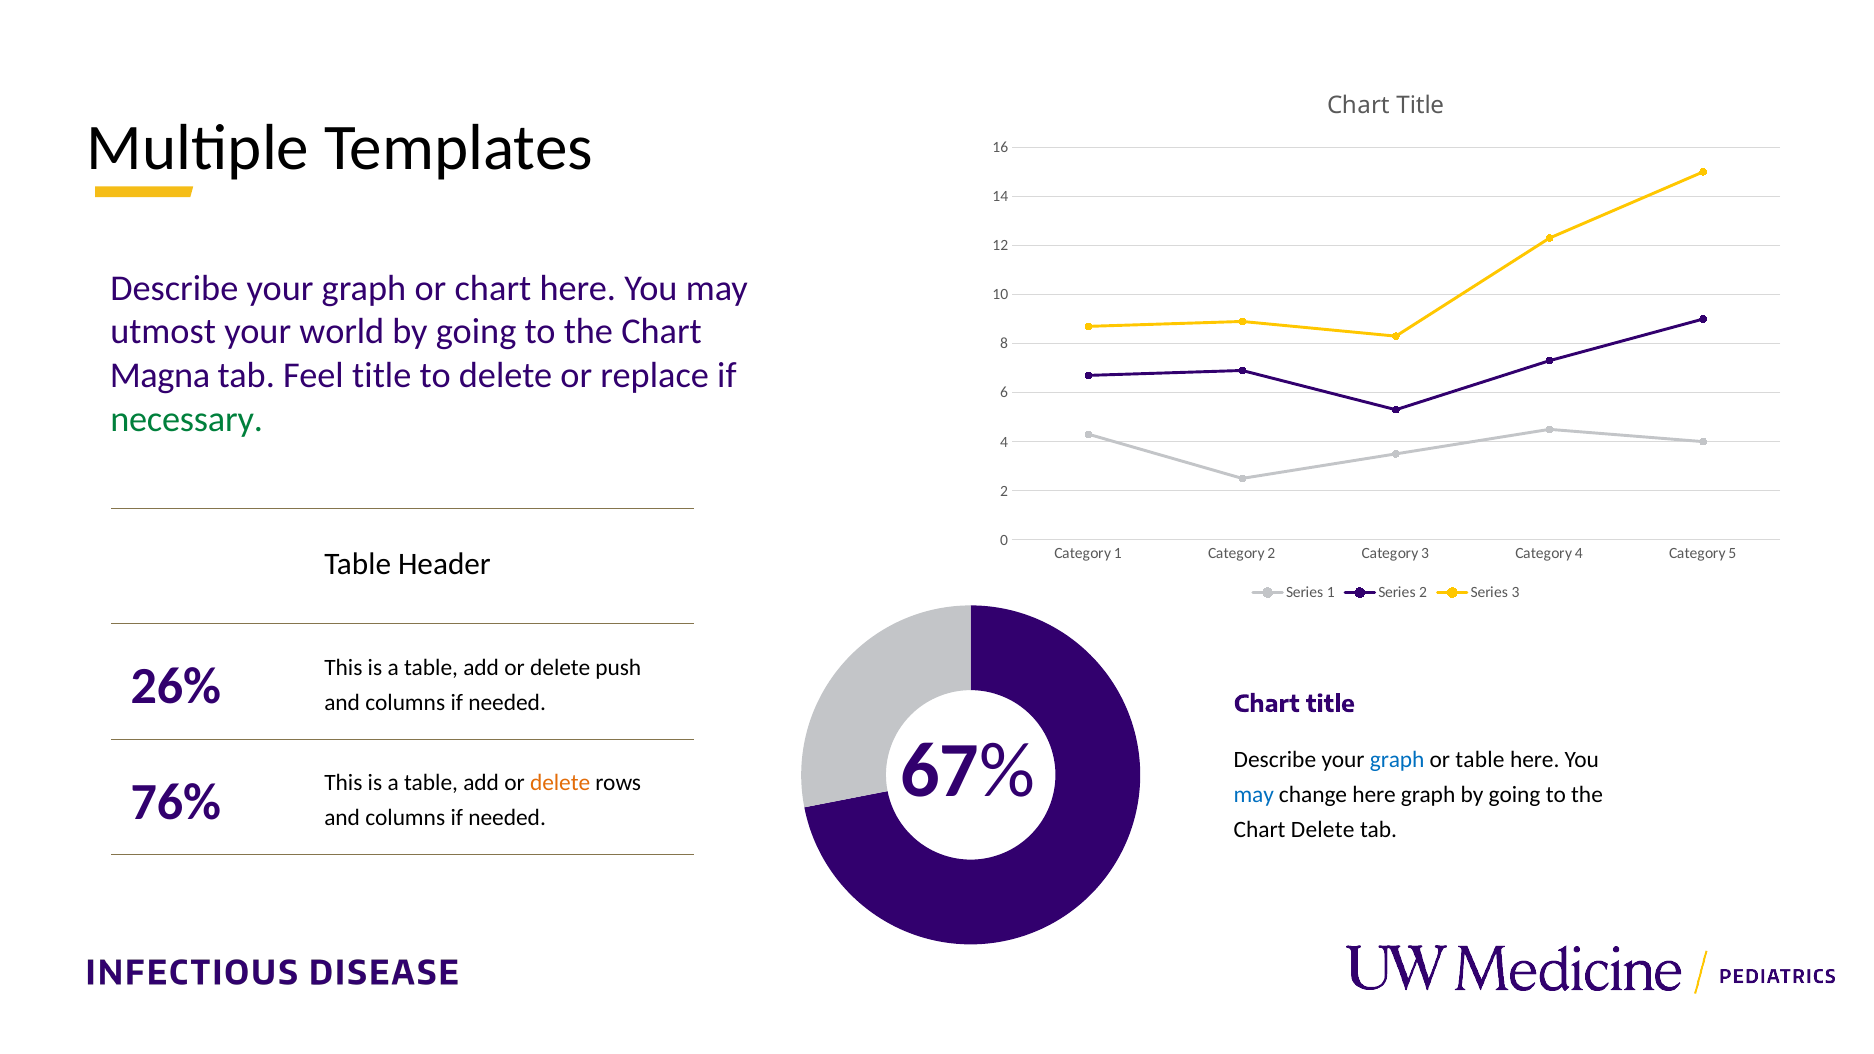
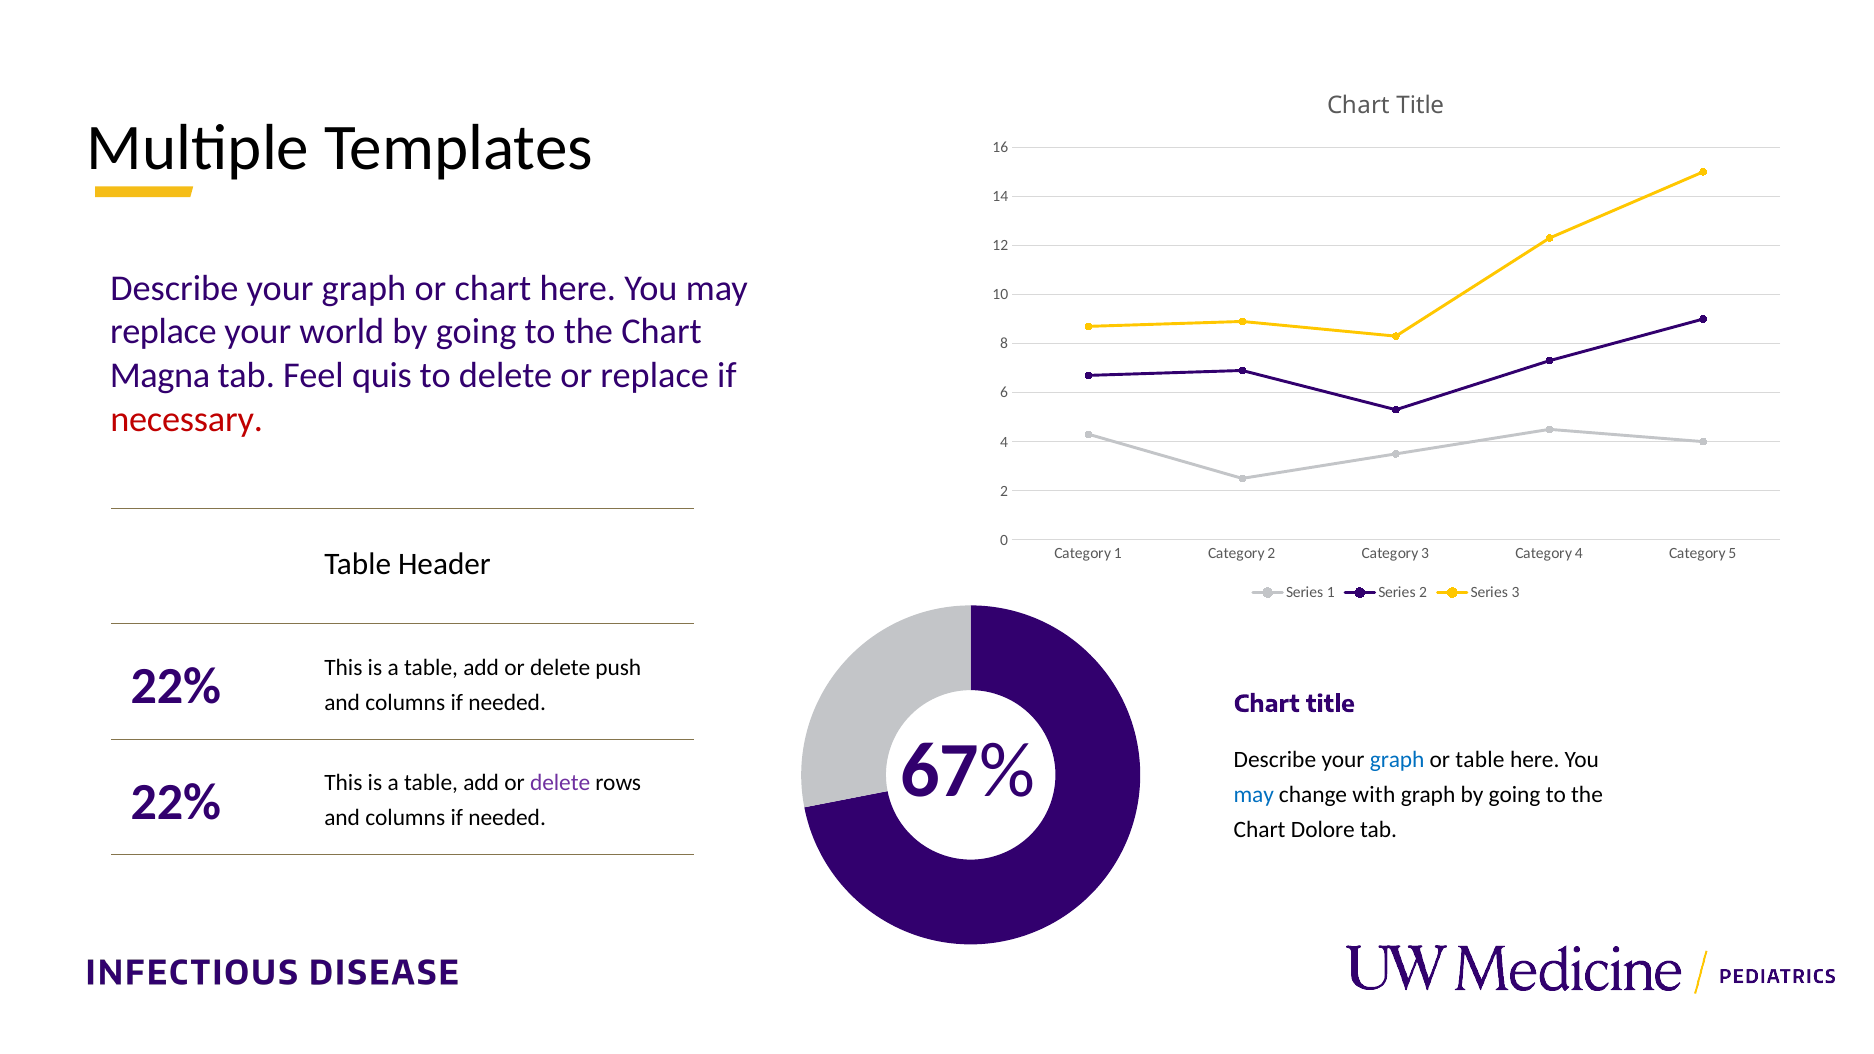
utmost: utmost -> replace (163, 332)
Feel title: title -> quis (382, 375)
necessary colour: green -> red (187, 419)
26%: 26% -> 22% (176, 687)
76%: 76% -> 22% (176, 802)
delete colour: orange -> purple (560, 783)
change here: here -> with (1374, 795)
Chart Delete: Delete -> Dolore (1323, 830)
